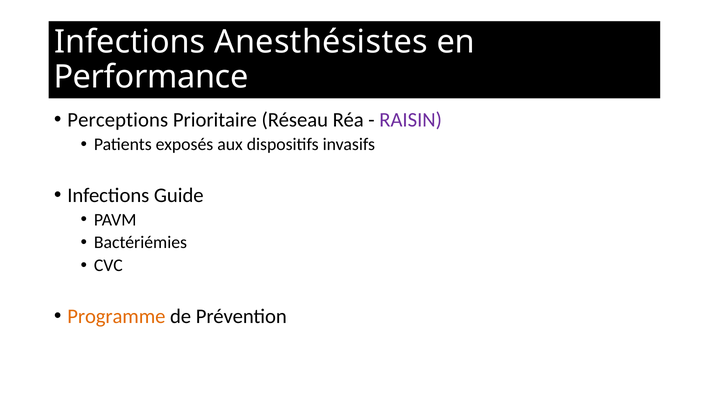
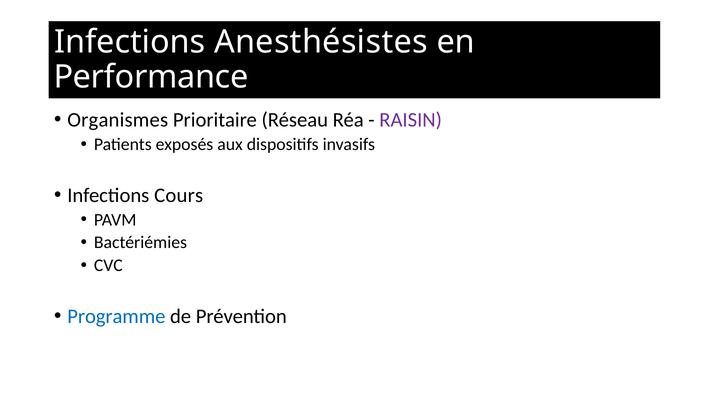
Perceptions: Perceptions -> Organismes (118, 120)
Guide: Guide -> Cours (179, 195)
Programme colour: orange -> blue (116, 316)
